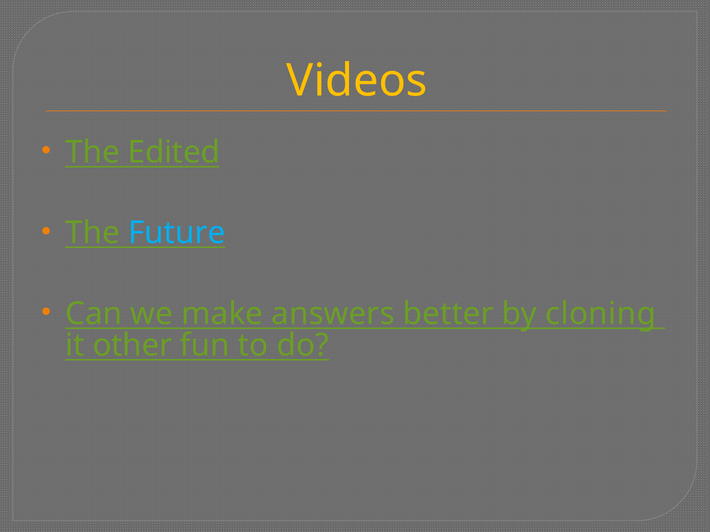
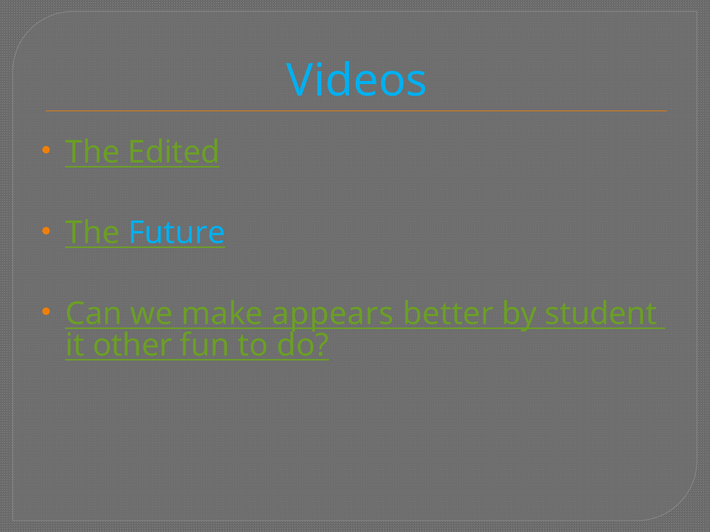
Videos colour: yellow -> light blue (357, 81)
answers: answers -> appears (333, 314)
cloning: cloning -> student (601, 314)
